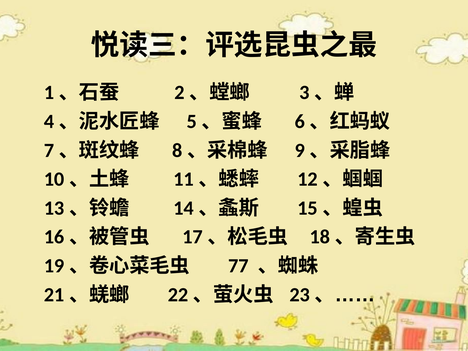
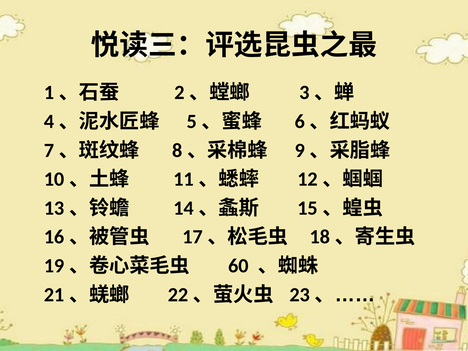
77: 77 -> 60 (238, 266)
